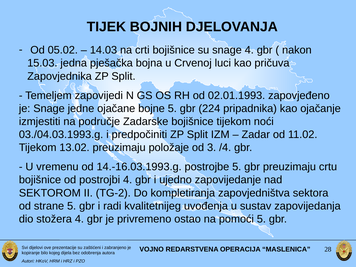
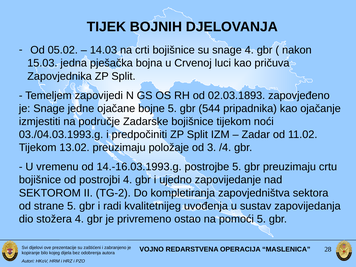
02.01.1993: 02.01.1993 -> 02.03.1893 (237, 95)
224: 224 -> 544 (209, 108)
